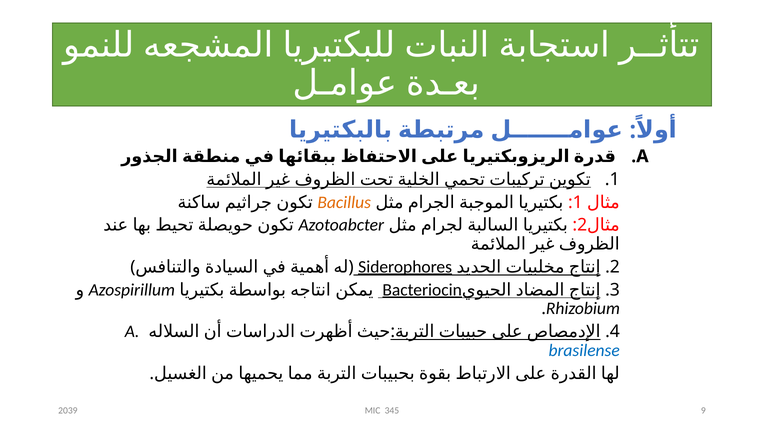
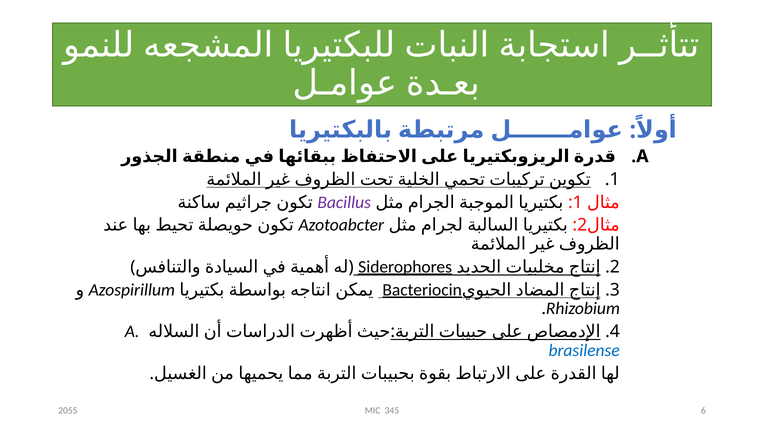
Bacillus colour: orange -> purple (344, 202)
9: 9 -> 6 (703, 410)
2039: 2039 -> 2055 (68, 410)
